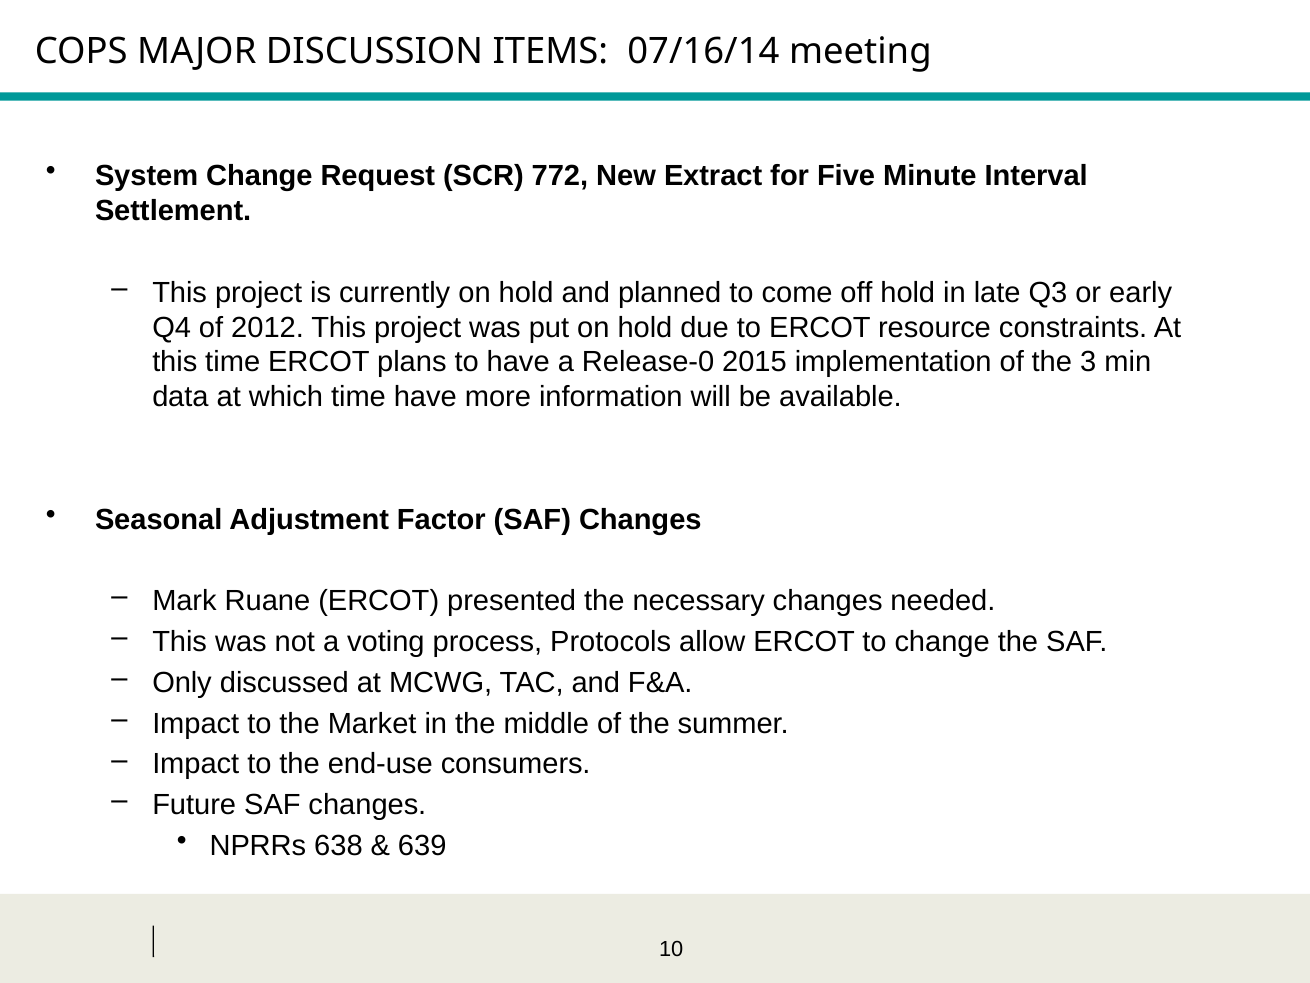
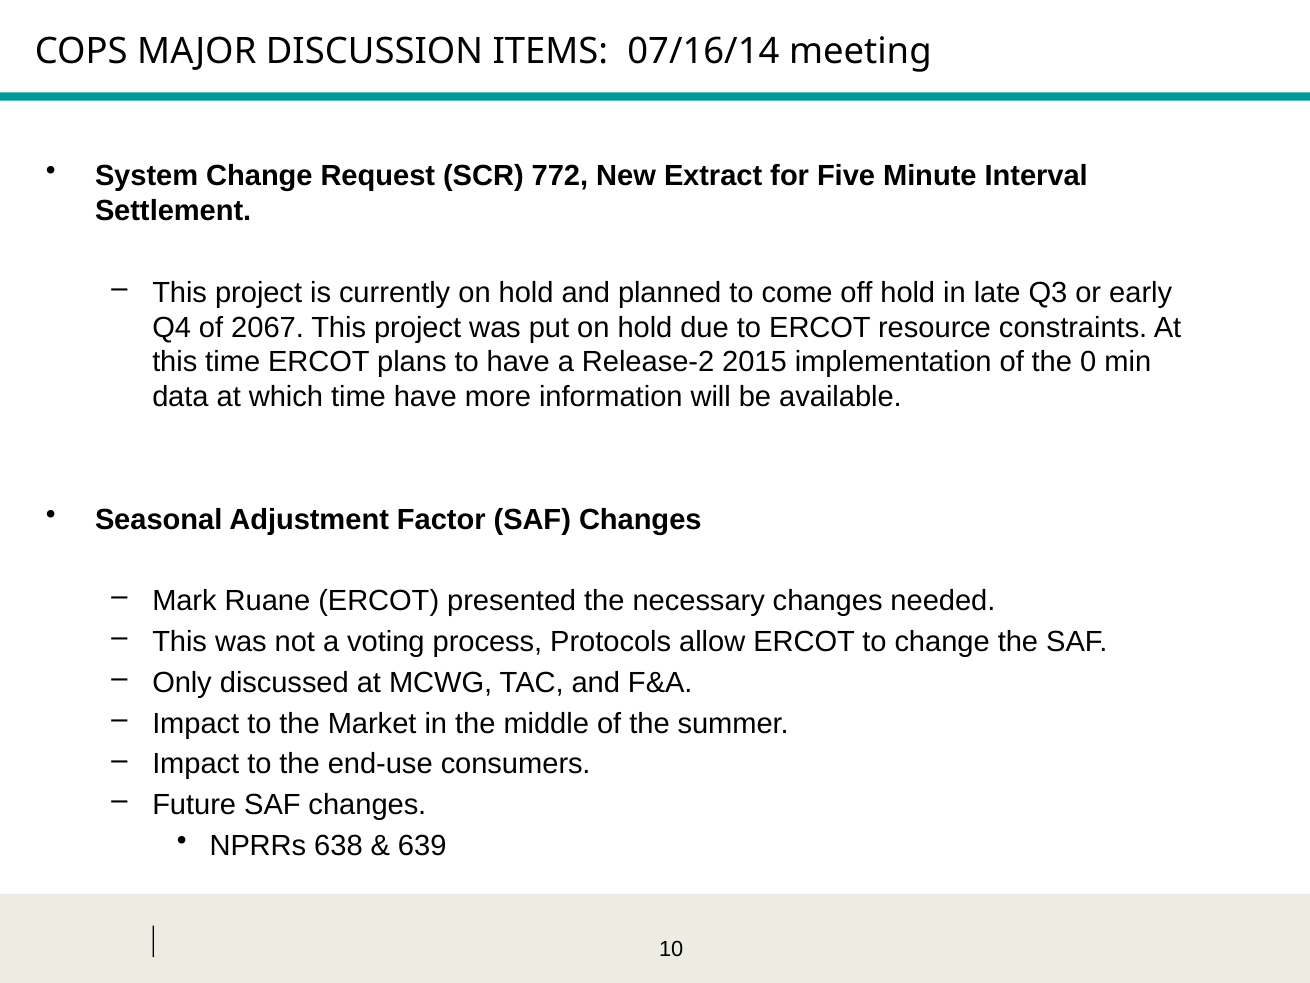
2012: 2012 -> 2067 (268, 327)
Release-0: Release-0 -> Release-2 (648, 362)
3: 3 -> 0 (1088, 362)
